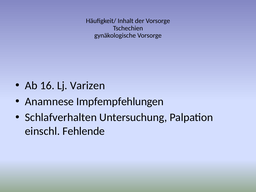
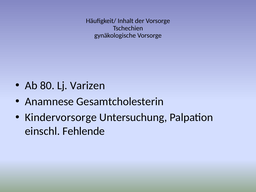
16: 16 -> 80 (47, 86)
Impfempfehlungen: Impfempfehlungen -> Gesamtcholesterin (120, 102)
Schlafverhalten: Schlafverhalten -> Kindervorsorge (61, 117)
